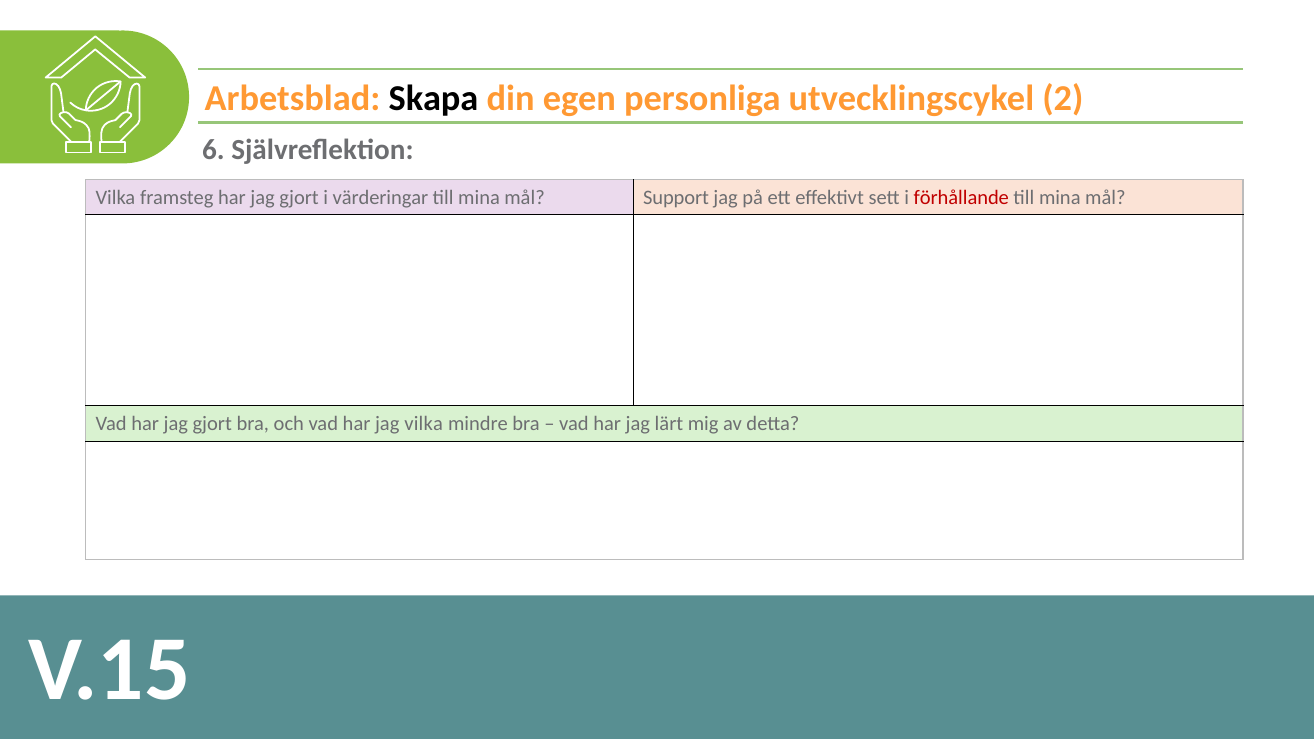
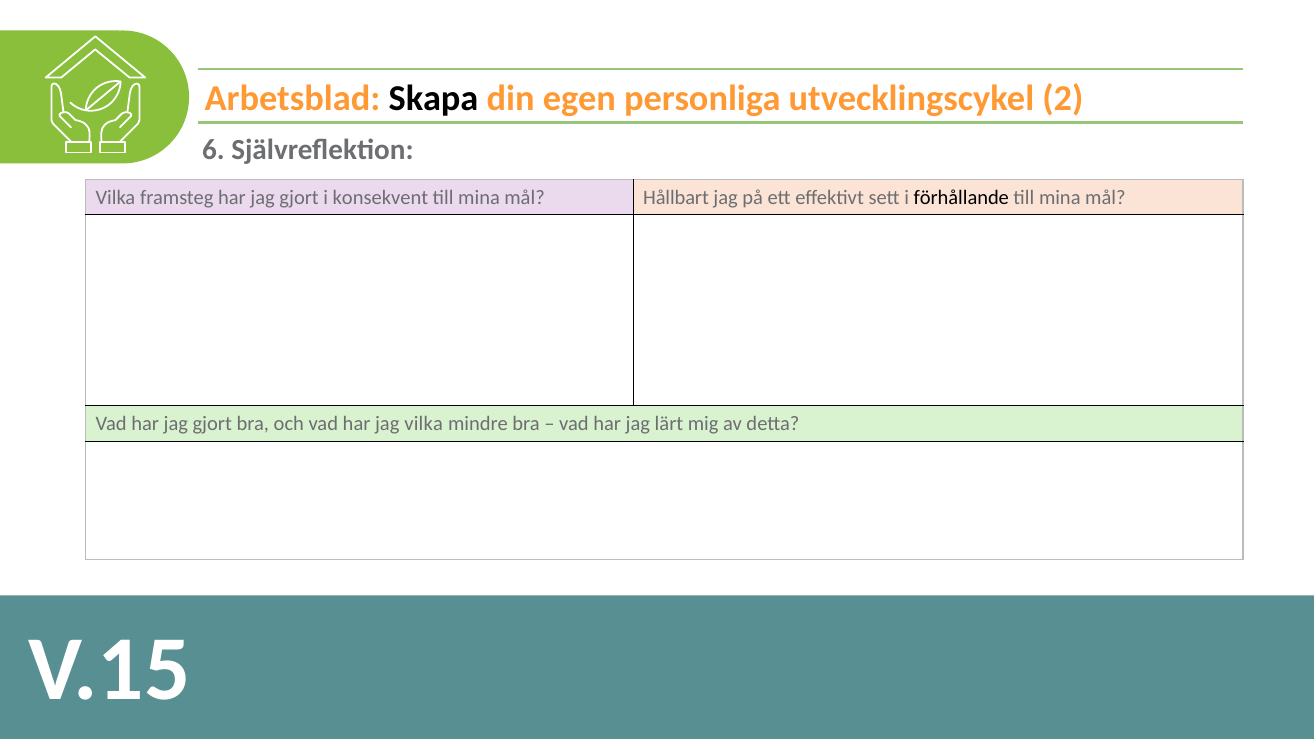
värderingar: värderingar -> konsekvent (380, 197)
Support: Support -> Hållbart (676, 197)
förhållande colour: red -> black (961, 197)
